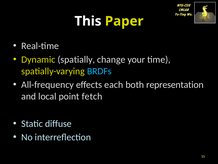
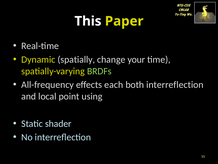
BRDFs colour: light blue -> light green (99, 71)
both representation: representation -> interreflection (175, 85)
fetch: fetch -> using (92, 96)
diffuse: diffuse -> shader (58, 123)
